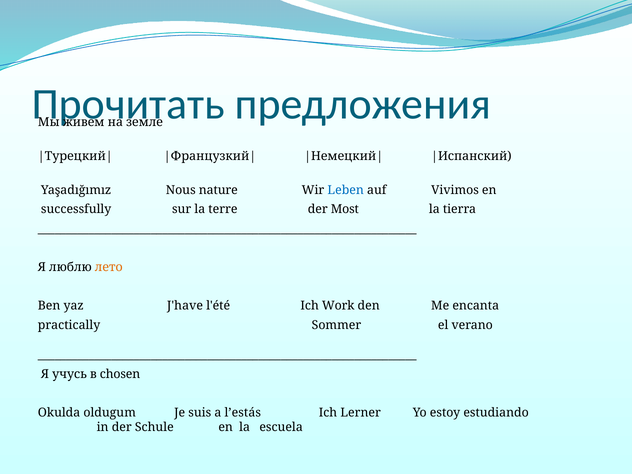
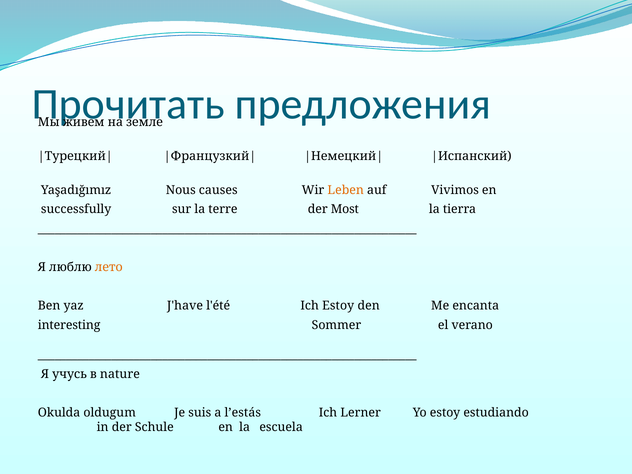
nature: nature -> causes (218, 190)
Leben colour: blue -> orange (346, 190)
Ich Work: Work -> Estoy (338, 306)
practically: practically -> interesting (69, 325)
chosen: chosen -> nature (120, 374)
